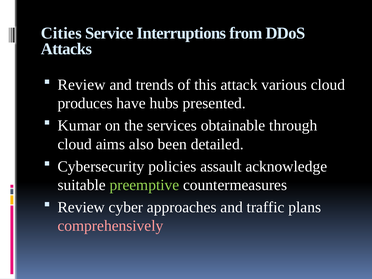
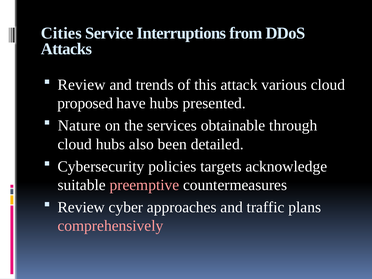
produces: produces -> proposed (85, 103)
Kumar: Kumar -> Nature (79, 126)
cloud aims: aims -> hubs (110, 144)
assault: assault -> targets (221, 166)
preemptive colour: light green -> pink (144, 185)
